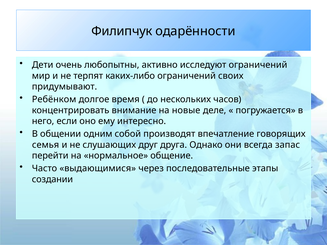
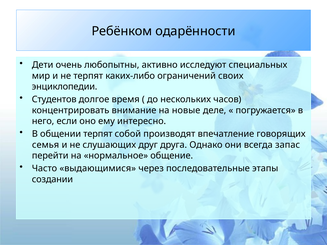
Филипчук: Филипчук -> Ребёнком (122, 31)
исследуют ограничений: ограничений -> специальных (258, 65)
придумывают: придумывают -> энциклопедии (65, 87)
Ребёнком: Ребёнком -> Студентов (54, 99)
общении одним: одним -> терпят (98, 134)
